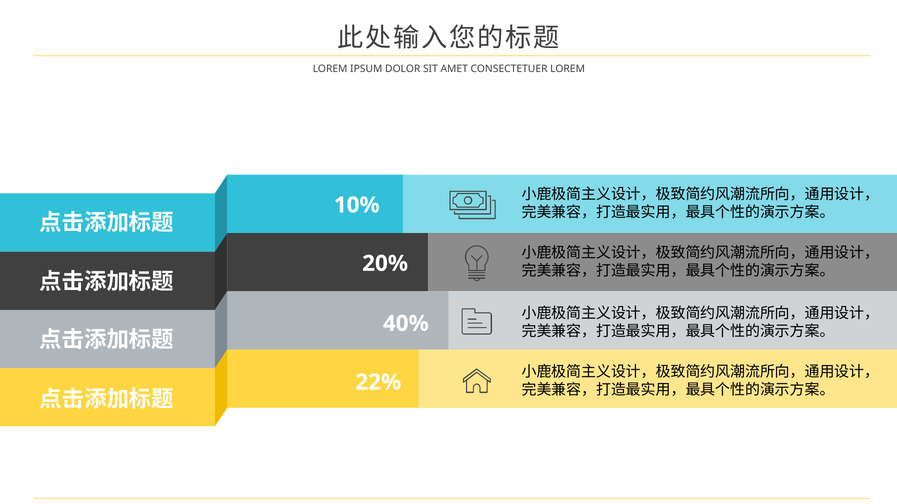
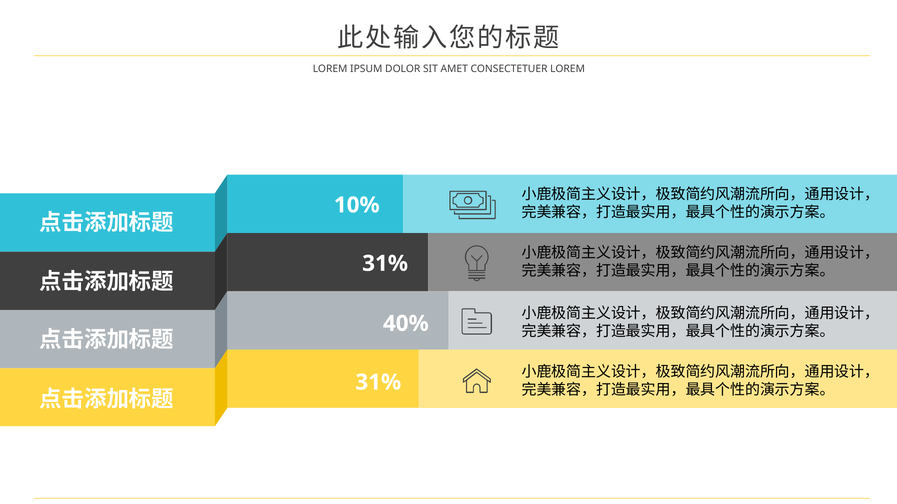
20%: 20% -> 31% (385, 264)
22%: 22% -> 31% (378, 383)
